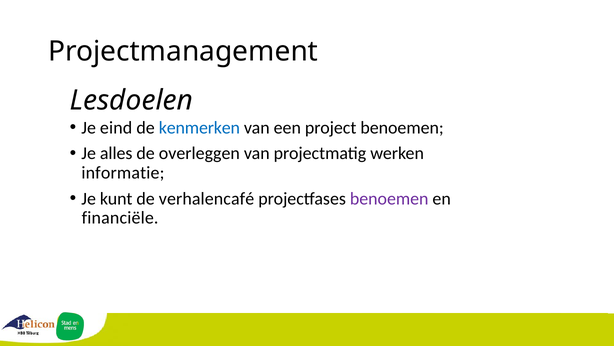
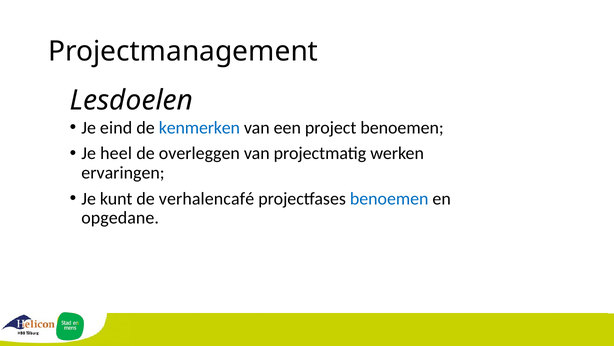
alles: alles -> heel (116, 153)
informatie: informatie -> ervaringen (123, 173)
benoemen colour: purple -> blue (389, 198)
financiële: financiële -> opgedane (120, 218)
